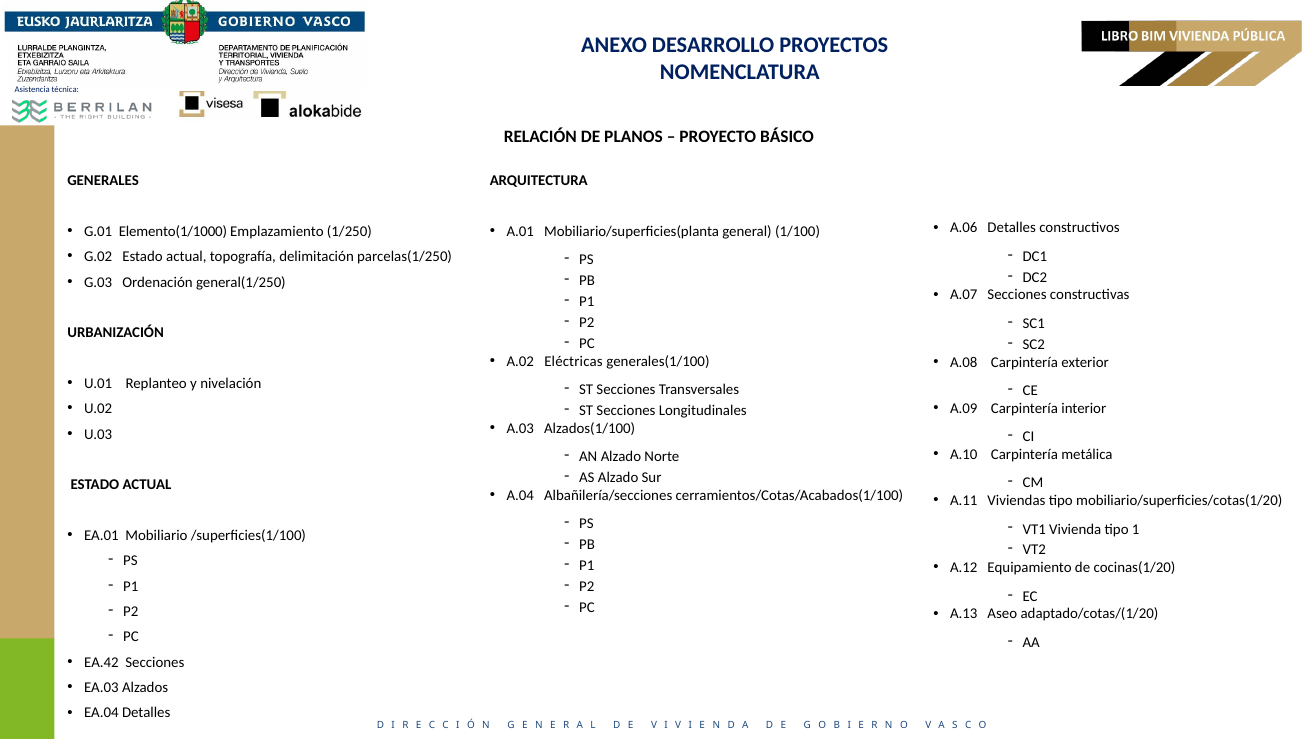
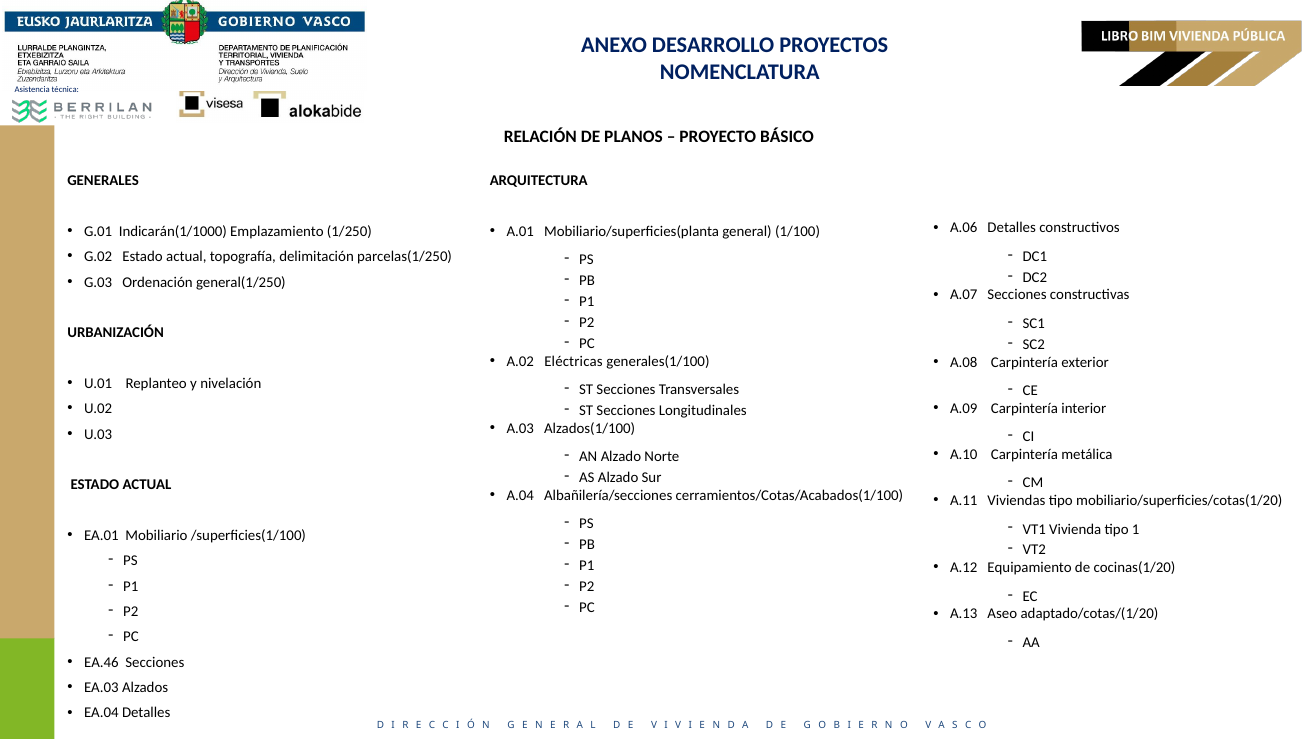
Elemento(1/1000: Elemento(1/1000 -> Indicarán(1/1000 (173, 232)
EA.42: EA.42 -> EA.46 (101, 662)
